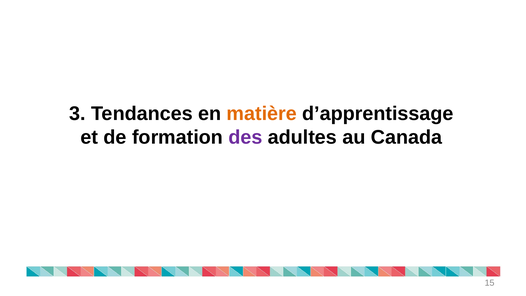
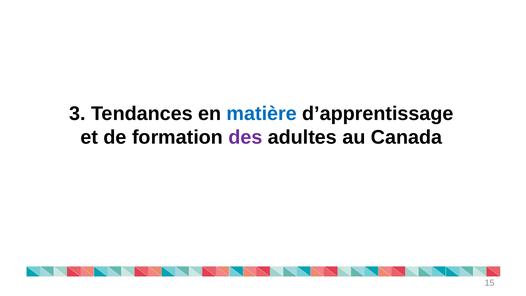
matière colour: orange -> blue (262, 114)
